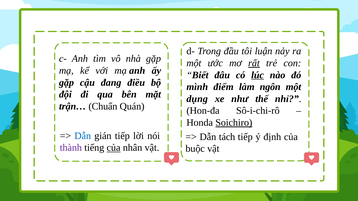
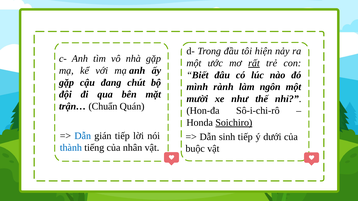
luận: luận -> hiện (264, 51)
lúc underline: present -> none (258, 75)
điều: điều -> chút (136, 83)
điểm: điểm -> rành (223, 87)
dụng: dụng -> mười (197, 99)
tách: tách -> sinh (227, 137)
định: định -> dưới (272, 137)
thành colour: purple -> blue (71, 148)
của underline: present -> none (114, 148)
